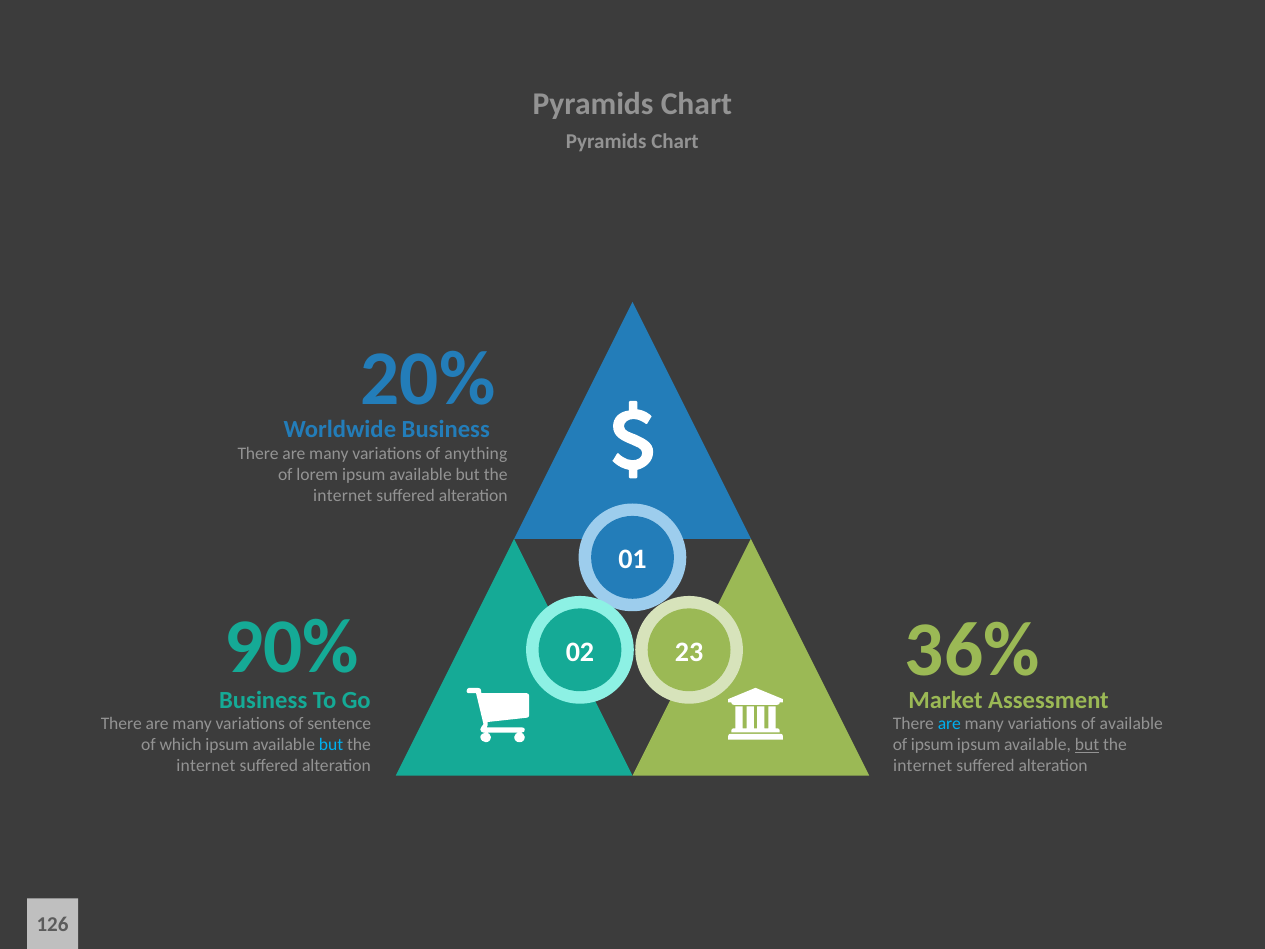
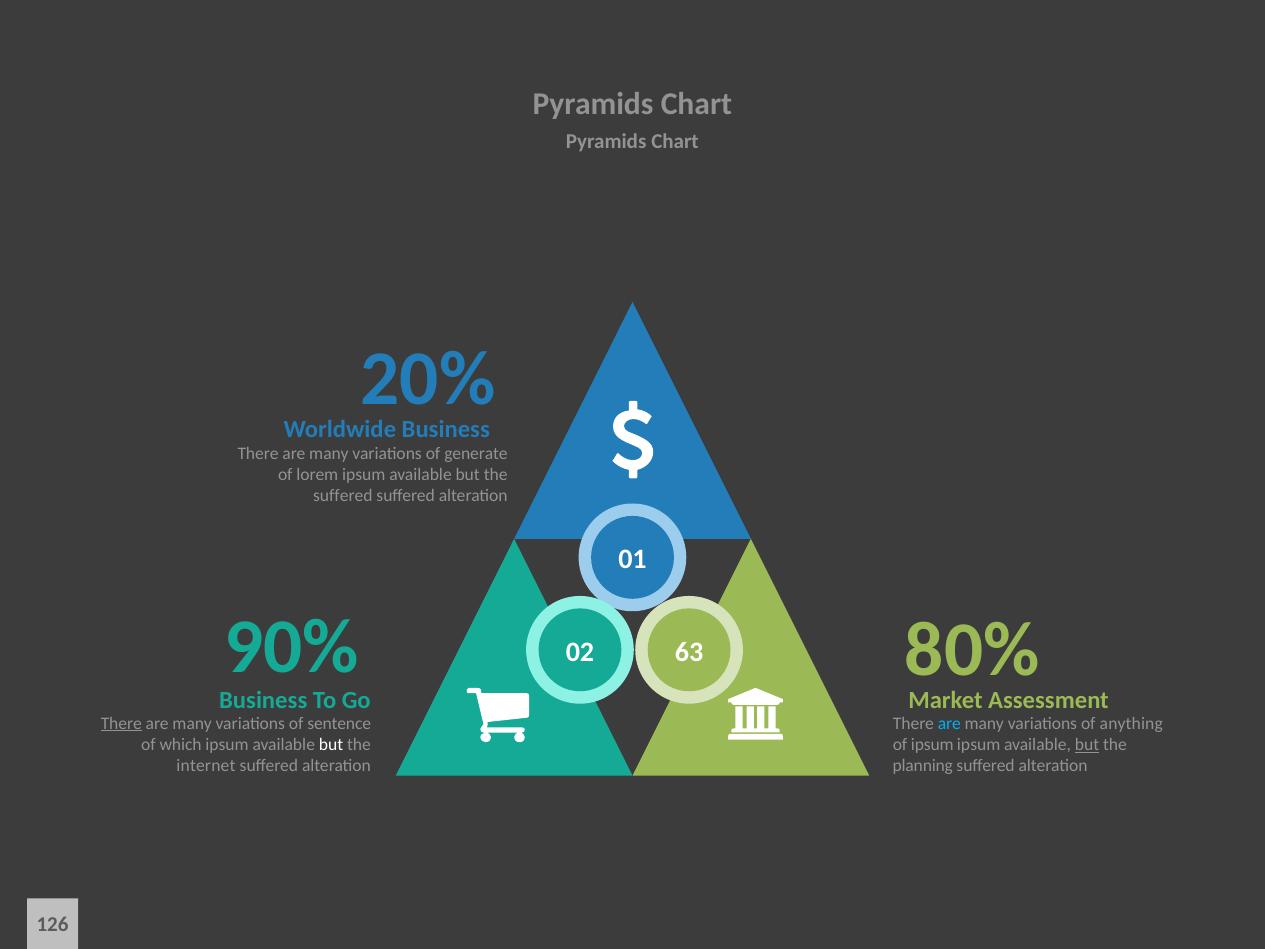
anything: anything -> generate (476, 454)
internet: internet -> suffered (343, 496)
36%: 36% -> 80% (972, 650)
23: 23 -> 63 (689, 652)
There underline: none -> present (121, 723)
of available: available -> anything (1131, 723)
but colour: light blue -> white (331, 744)
internet: internet -> planning (923, 765)
